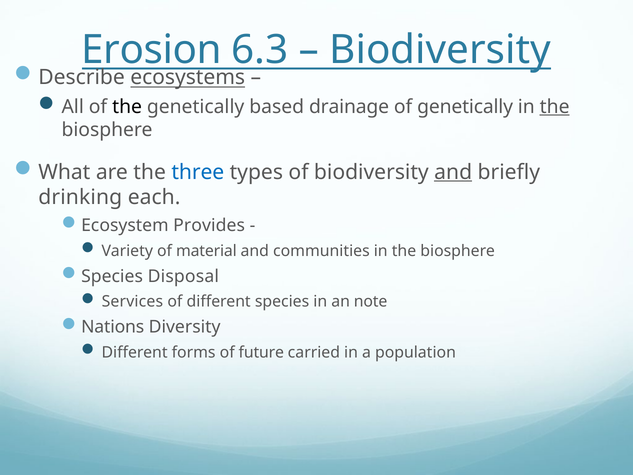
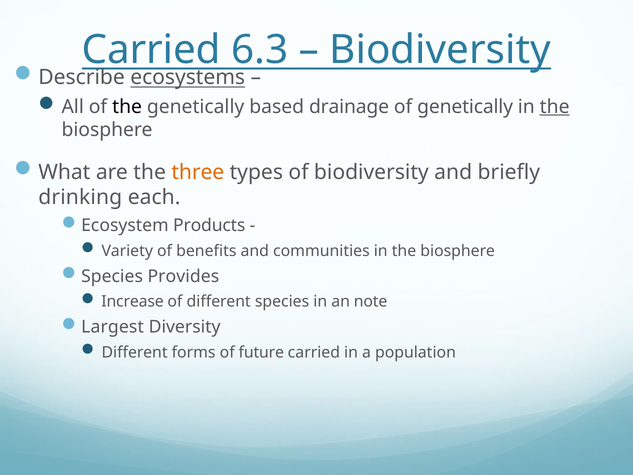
Erosion: Erosion -> Carried (151, 50)
three colour: blue -> orange (198, 172)
and underline: present -> none (453, 172)
Provides: Provides -> Products (209, 226)
material: material -> benefits (206, 251)
Disposal: Disposal -> Provides (183, 276)
Services: Services -> Increase (133, 301)
Nations: Nations -> Largest (113, 327)
